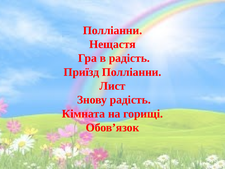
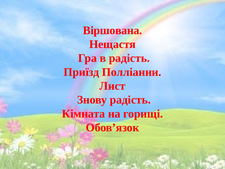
Полліанни: Полліанни -> Віршована (113, 30)
